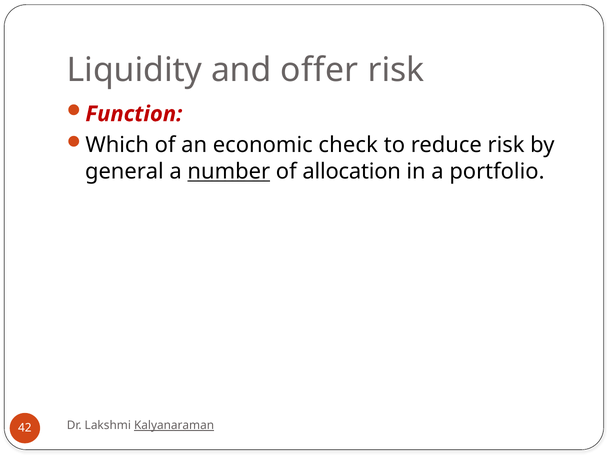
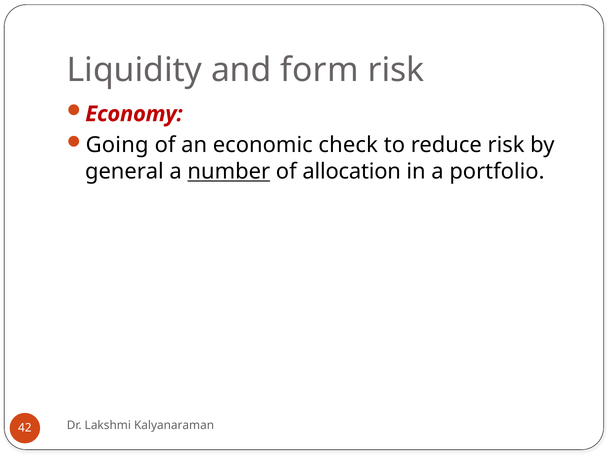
offer: offer -> form (319, 70)
Function: Function -> Economy (134, 114)
Which: Which -> Going (117, 145)
Kalyanaraman underline: present -> none (174, 425)
